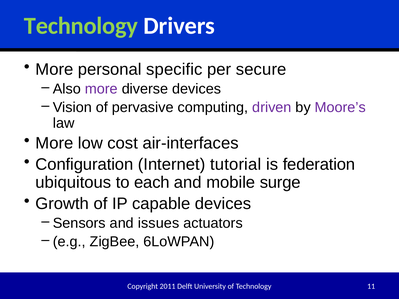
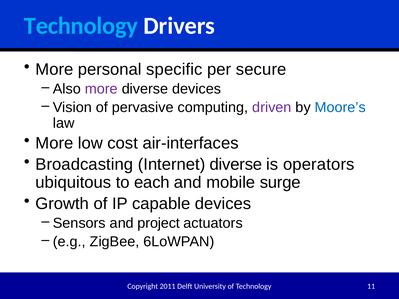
Technology colour: light green -> light blue (81, 26)
Moore’s colour: purple -> blue (340, 108)
Configuration: Configuration -> Broadcasting (84, 165)
Internet tutorial: tutorial -> diverse (236, 165)
federation: federation -> operators (319, 165)
issues: issues -> project (159, 223)
